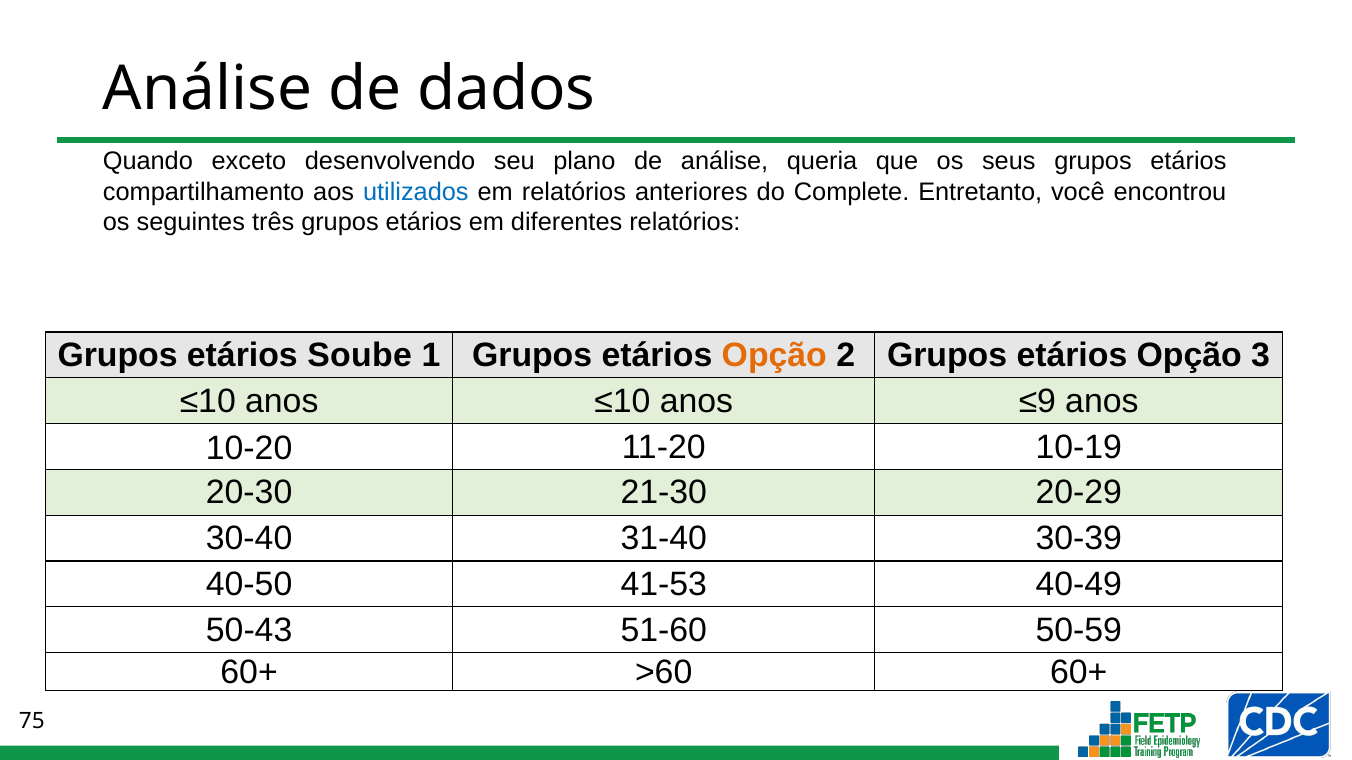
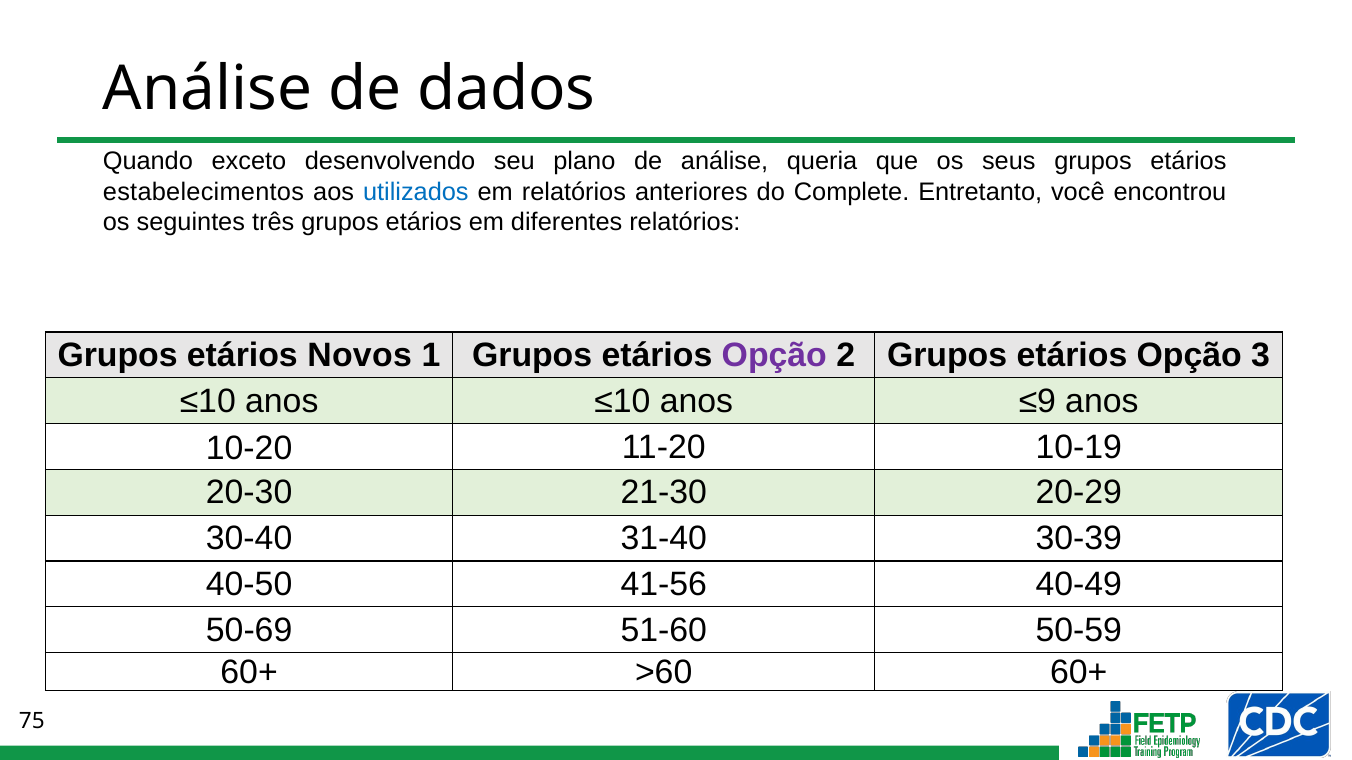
compartilhamento: compartilhamento -> estabelecimentos (203, 192)
Soube: Soube -> Novos (360, 356)
Opção colour: orange -> purple (774, 356)
41-53: 41-53 -> 41-56 (664, 585)
50-43: 50-43 -> 50-69 (249, 631)
